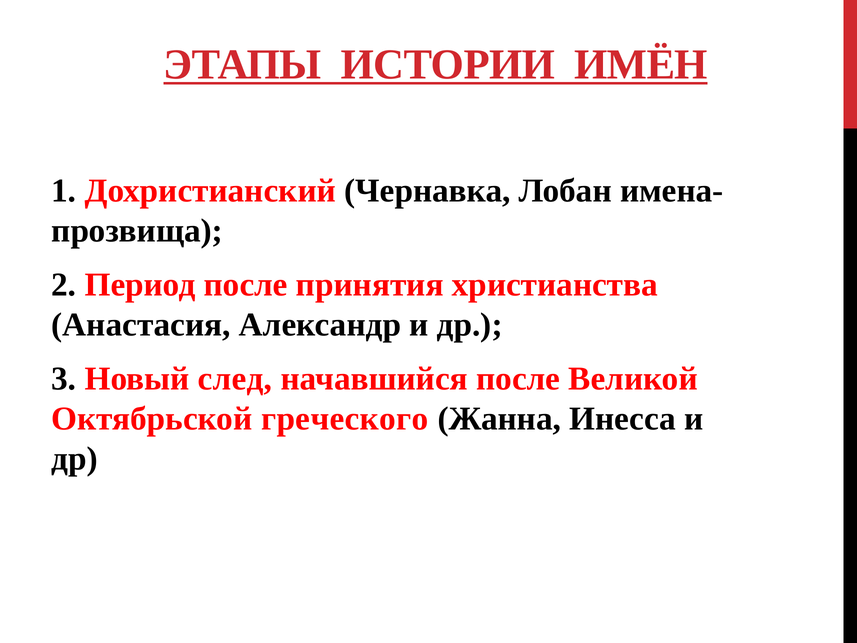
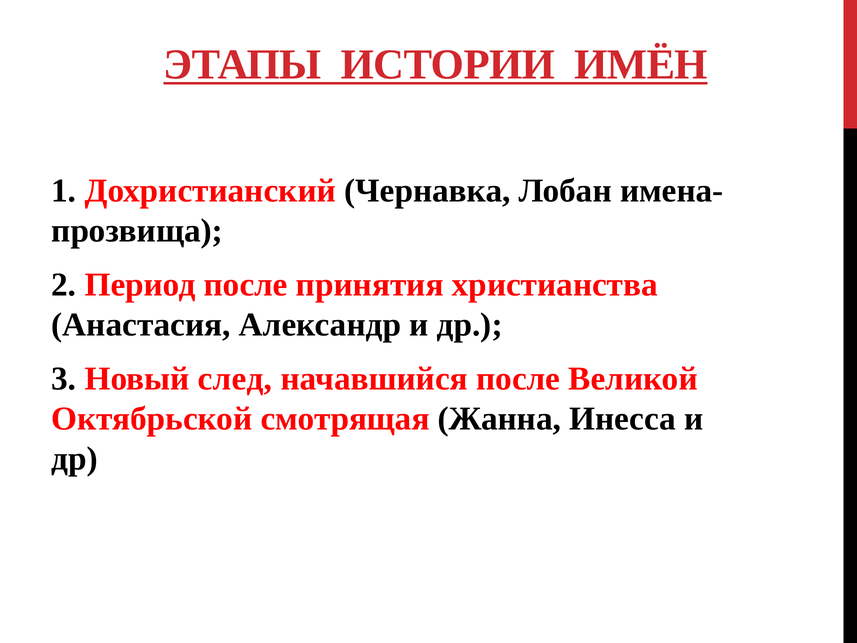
греческого: греческого -> смотрящая (345, 419)
